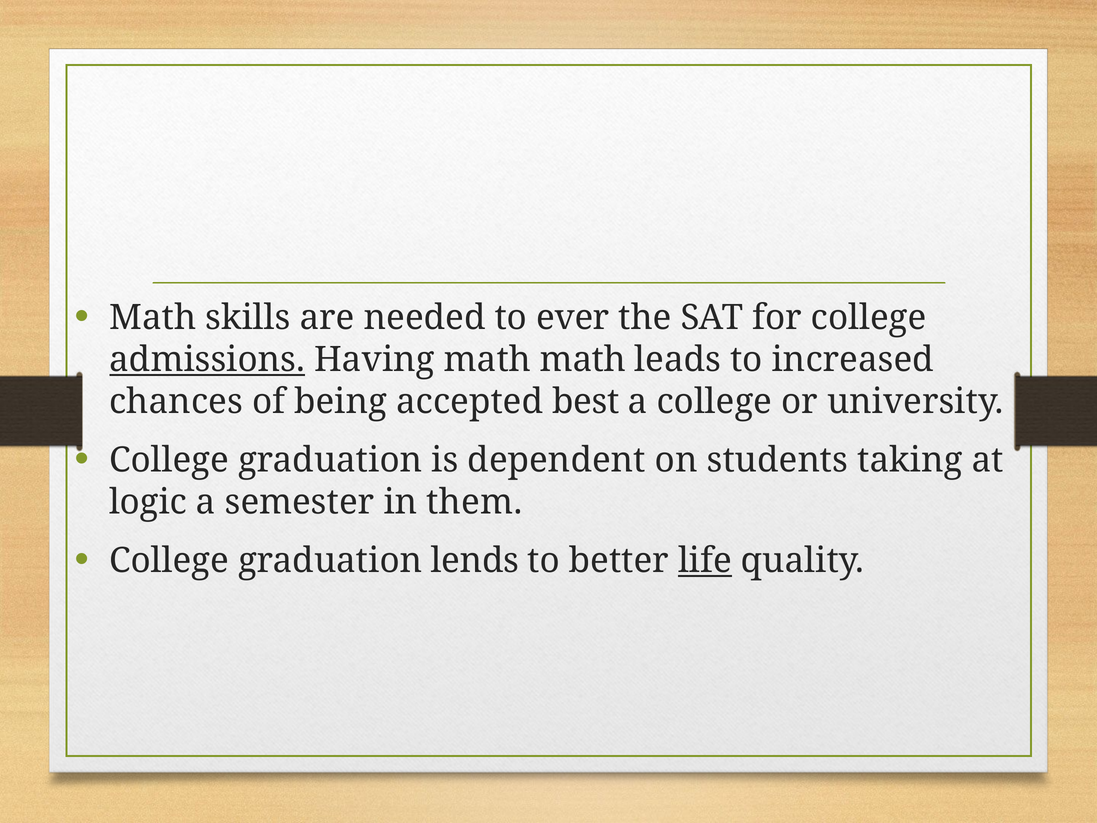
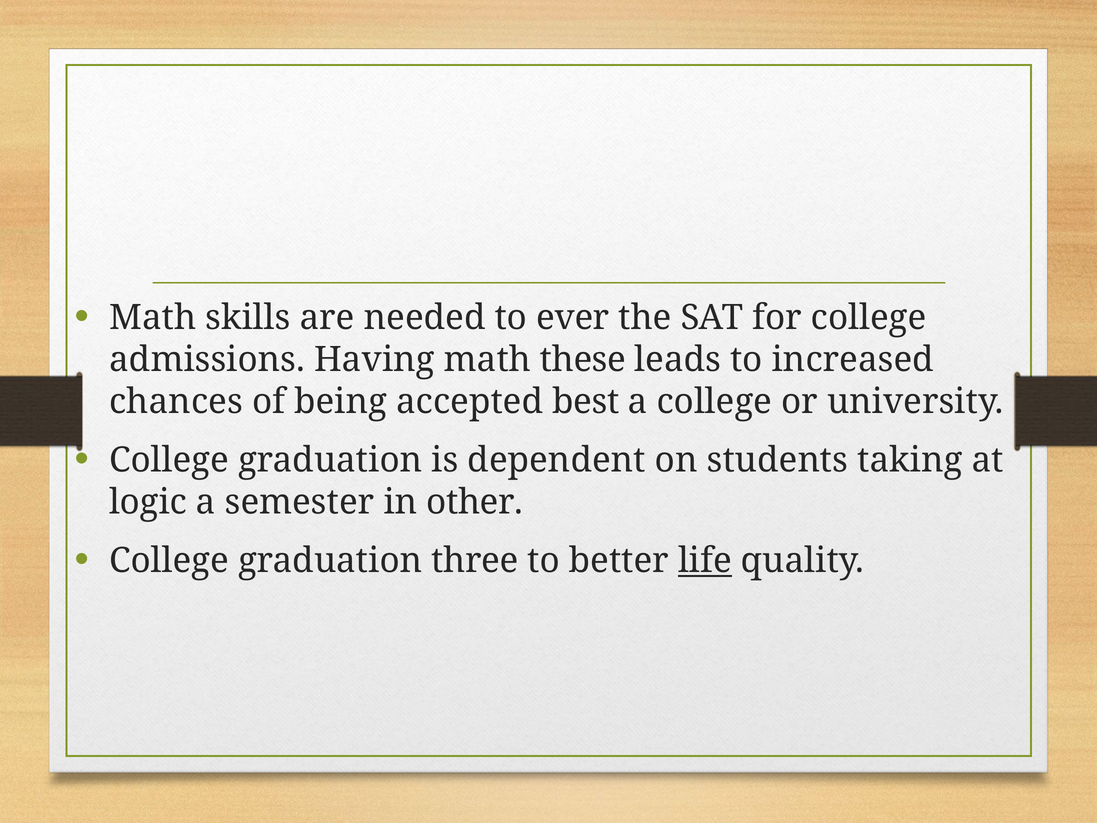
admissions underline: present -> none (207, 360)
math math: math -> these (583, 360)
them: them -> other (475, 502)
lends: lends -> three (475, 561)
